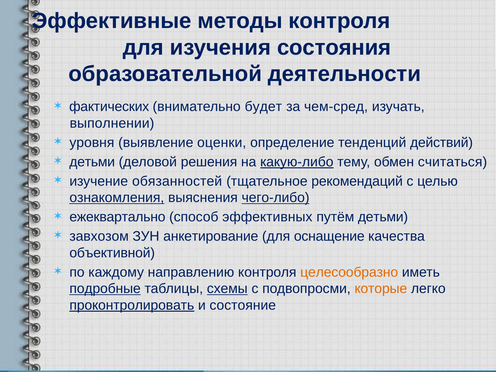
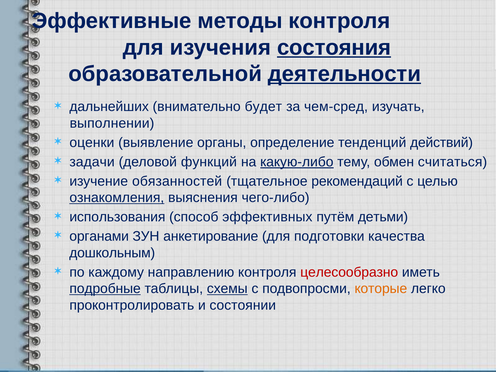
состояния underline: none -> present (334, 47)
деятельности underline: none -> present (344, 74)
фактических: фактических -> дальнейших (109, 107)
уровня: уровня -> оценки (92, 143)
оценки: оценки -> органы (222, 143)
детьми: детьми -> задачи (92, 162)
решения: решения -> функций (209, 162)
чего-либо underline: present -> none (276, 198)
ежеквартально: ежеквартально -> использования (117, 217)
завхозом: завхозом -> органами (99, 236)
оснащение: оснащение -> подготовки (329, 236)
объективной: объективной -> дошкольным (112, 253)
целесообразно colour: orange -> red (349, 272)
проконтролировать underline: present -> none (132, 305)
состояние: состояние -> состоянии (243, 305)
